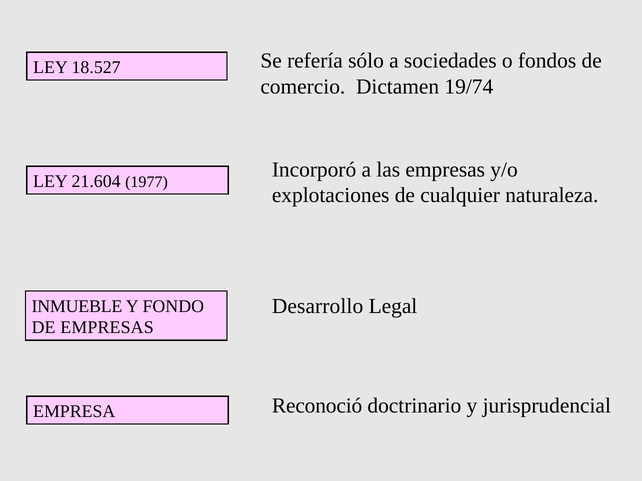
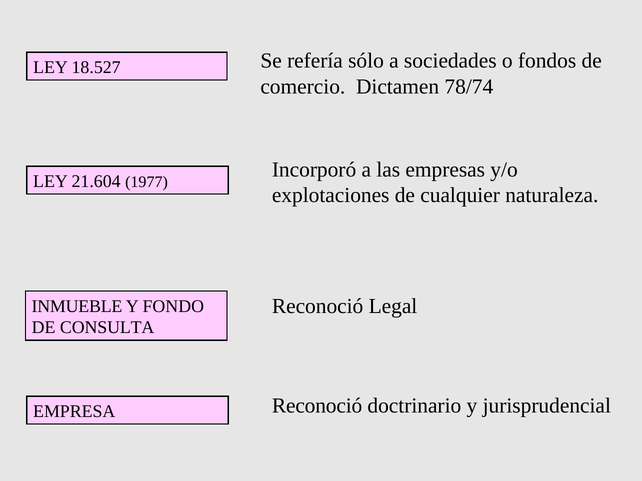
19/74: 19/74 -> 78/74 (469, 87)
Desarrollo: Desarrollo -> Reconoció (318, 307)
DE EMPRESAS: EMPRESAS -> CONSULTA (107, 328)
